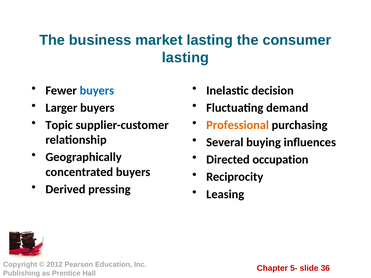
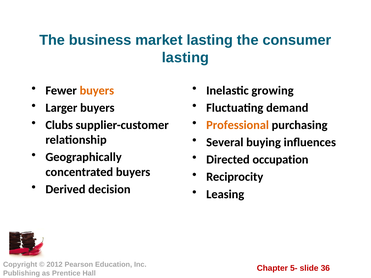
buyers colour: blue -> orange (97, 91)
decision: decision -> growing (273, 91)
Topic: Topic -> Clubs (59, 125)
pressing: pressing -> decision (109, 189)
